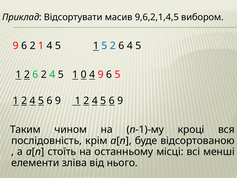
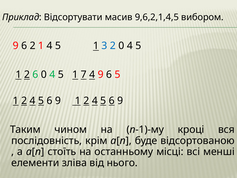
1 5: 5 -> 3 (104, 46)
6: 6 -> 0 (121, 46)
2 6 2: 2 -> 0 (44, 74)
0: 0 -> 7 (84, 74)
